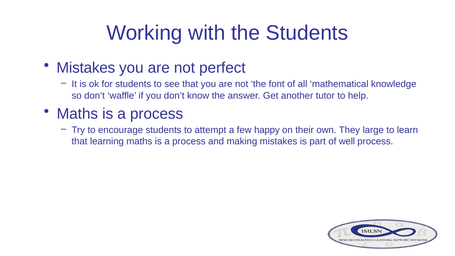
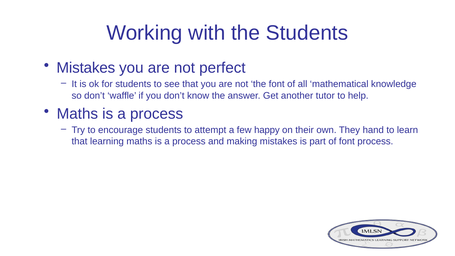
large: large -> hand (373, 130)
of well: well -> font (347, 141)
